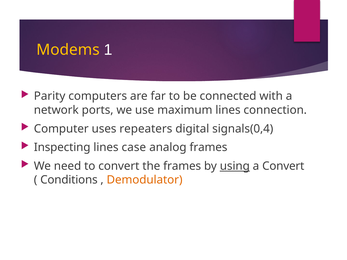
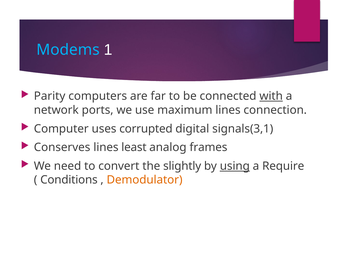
Modems colour: yellow -> light blue (68, 50)
with underline: none -> present (271, 96)
repeaters: repeaters -> corrupted (146, 129)
signals(0,4: signals(0,4 -> signals(3,1 (243, 129)
Inspecting: Inspecting -> Conserves (62, 148)
case: case -> least (134, 148)
the frames: frames -> slightly (182, 166)
a Convert: Convert -> Require (283, 166)
